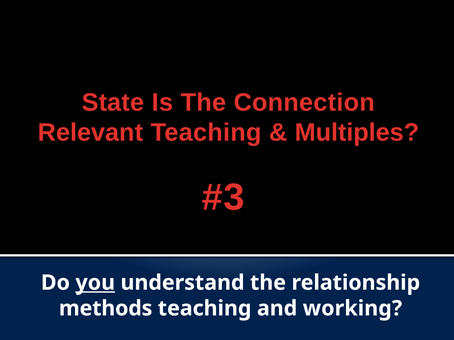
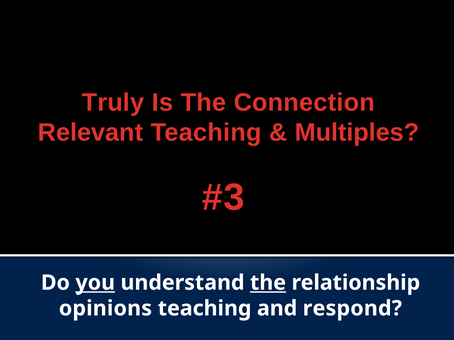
State: State -> Truly (113, 103)
the underline: none -> present (268, 283)
methods: methods -> opinions (105, 309)
working: working -> respond (352, 309)
